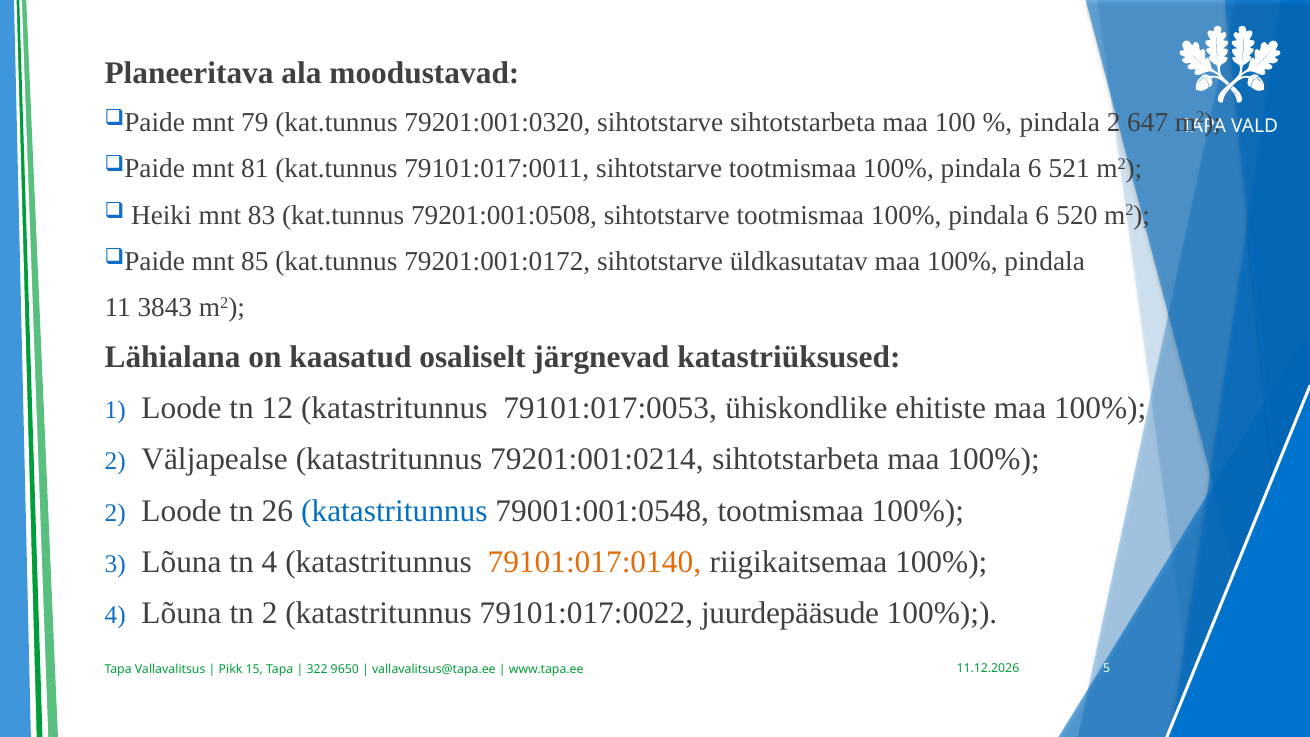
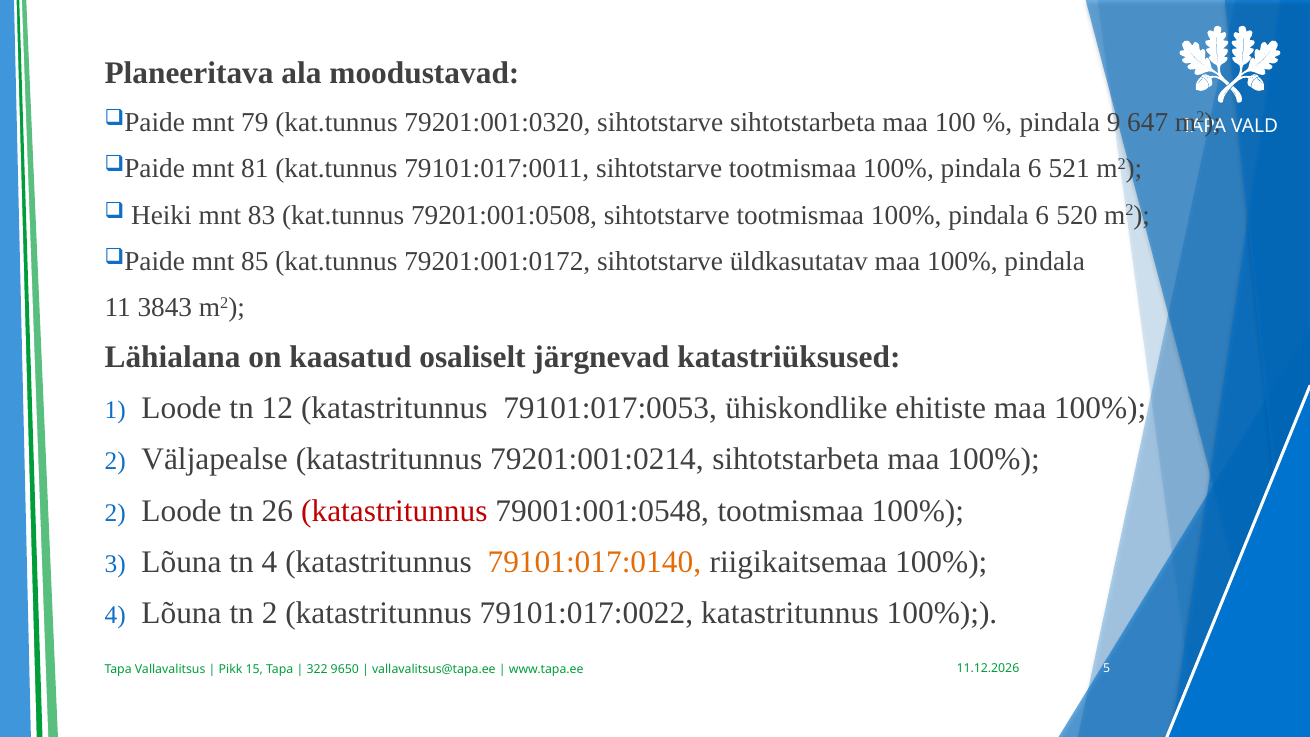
pindala 2: 2 -> 9 (1114, 122)
katastritunnus colour: blue -> red (394, 511)
79101:017:0022 juurdepääsude: juurdepääsude -> katastritunnus (790, 613)
